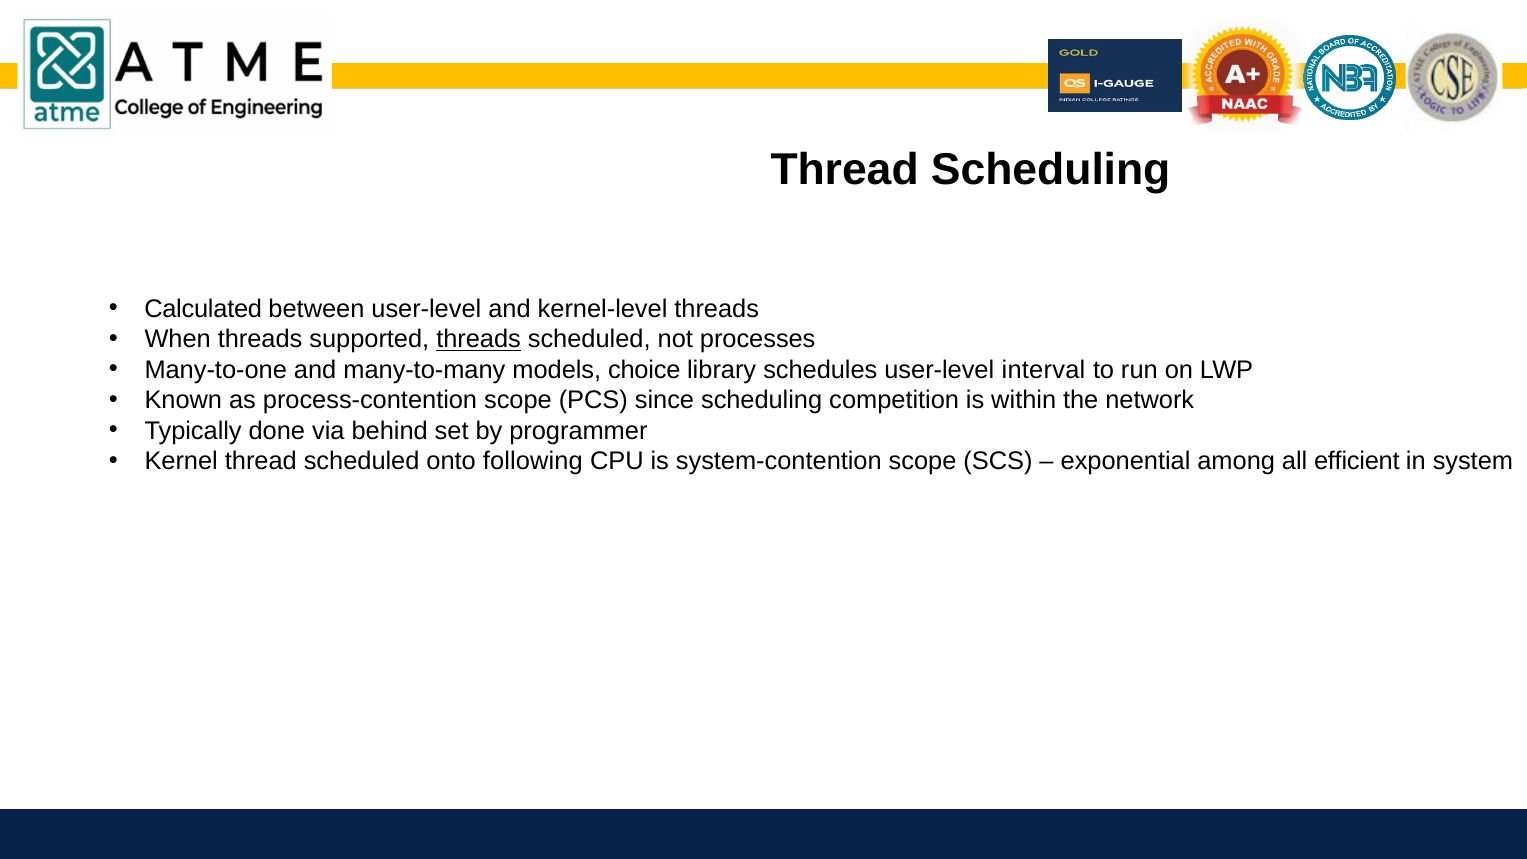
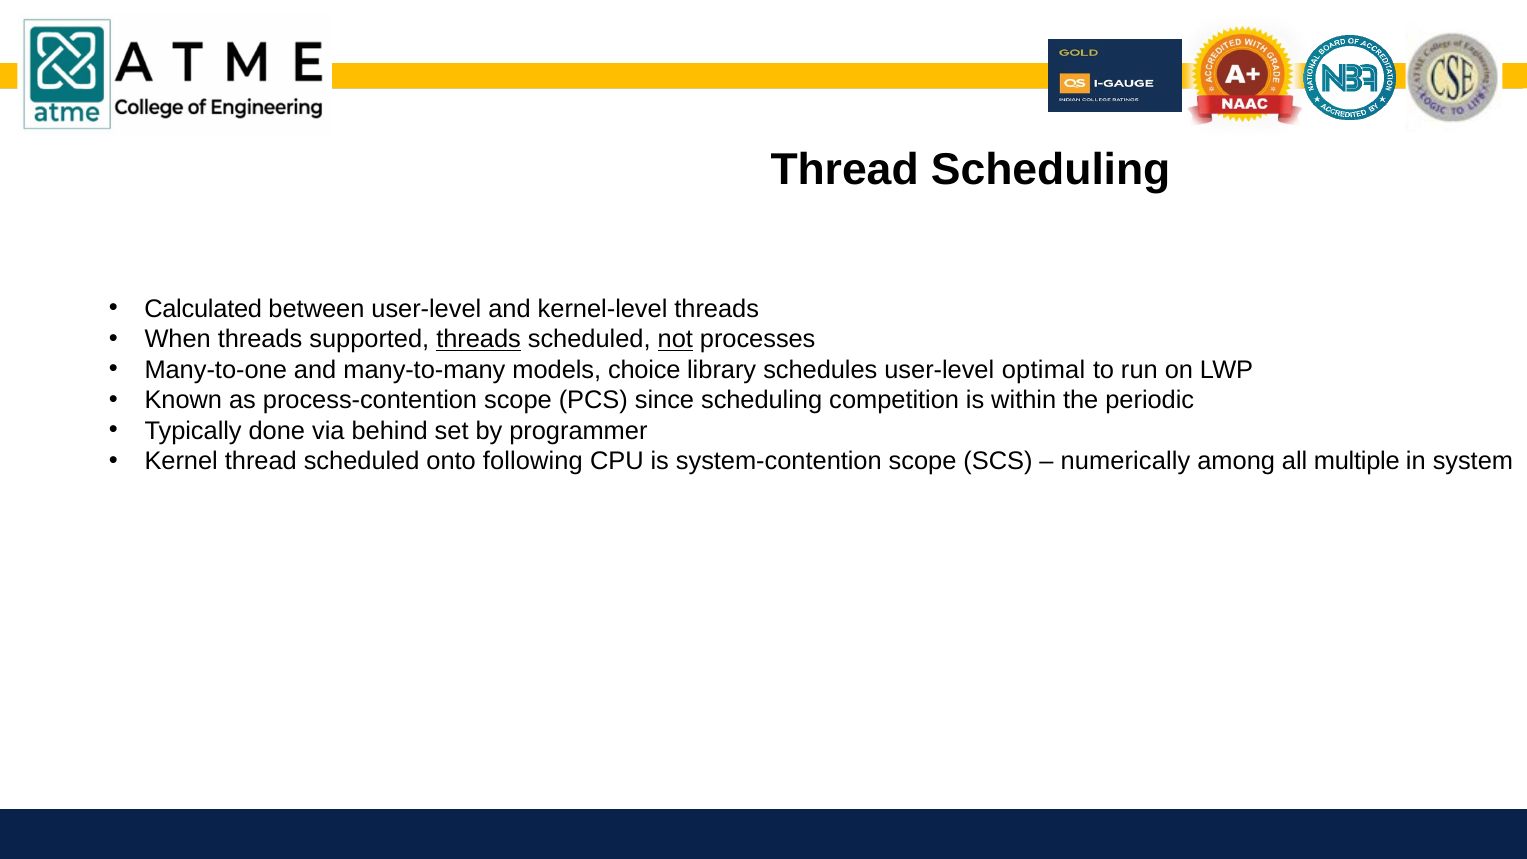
not underline: none -> present (675, 339)
interval: interval -> optimal (1044, 370)
network: network -> periodic (1150, 401)
exponential: exponential -> numerically (1125, 462)
efficient: efficient -> multiple (1357, 462)
